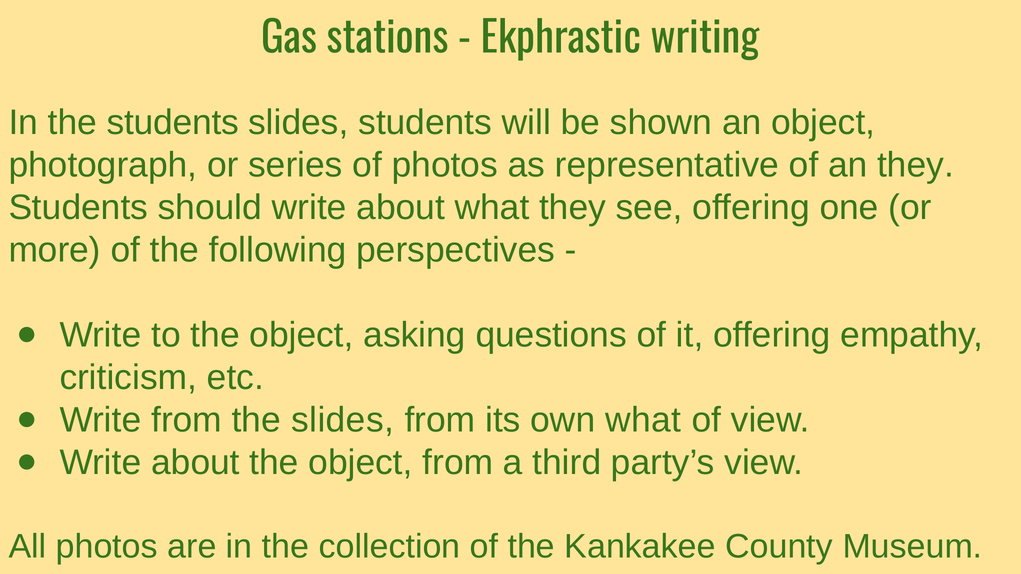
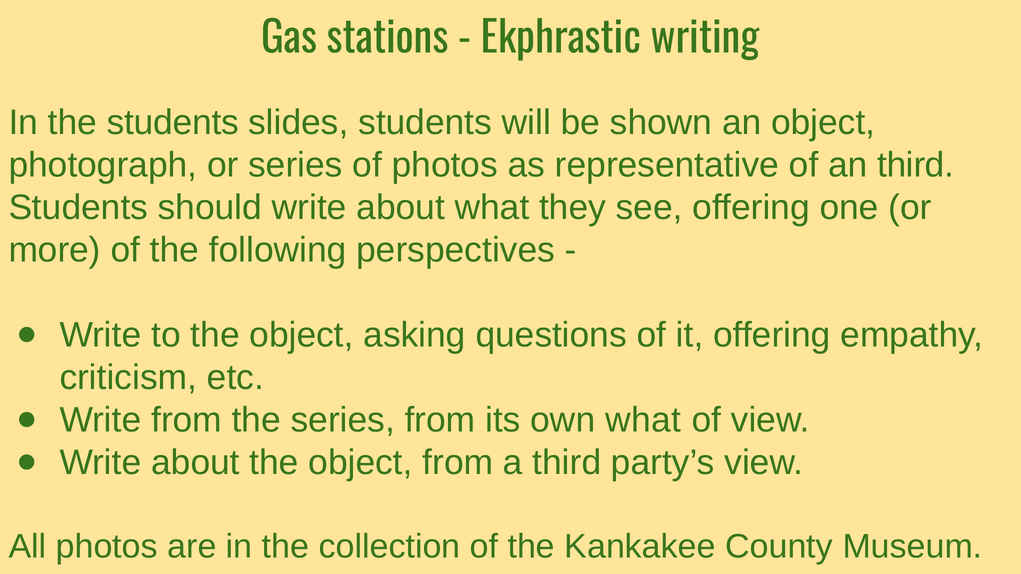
an they: they -> third (916, 165)
the slides: slides -> series (343, 420)
